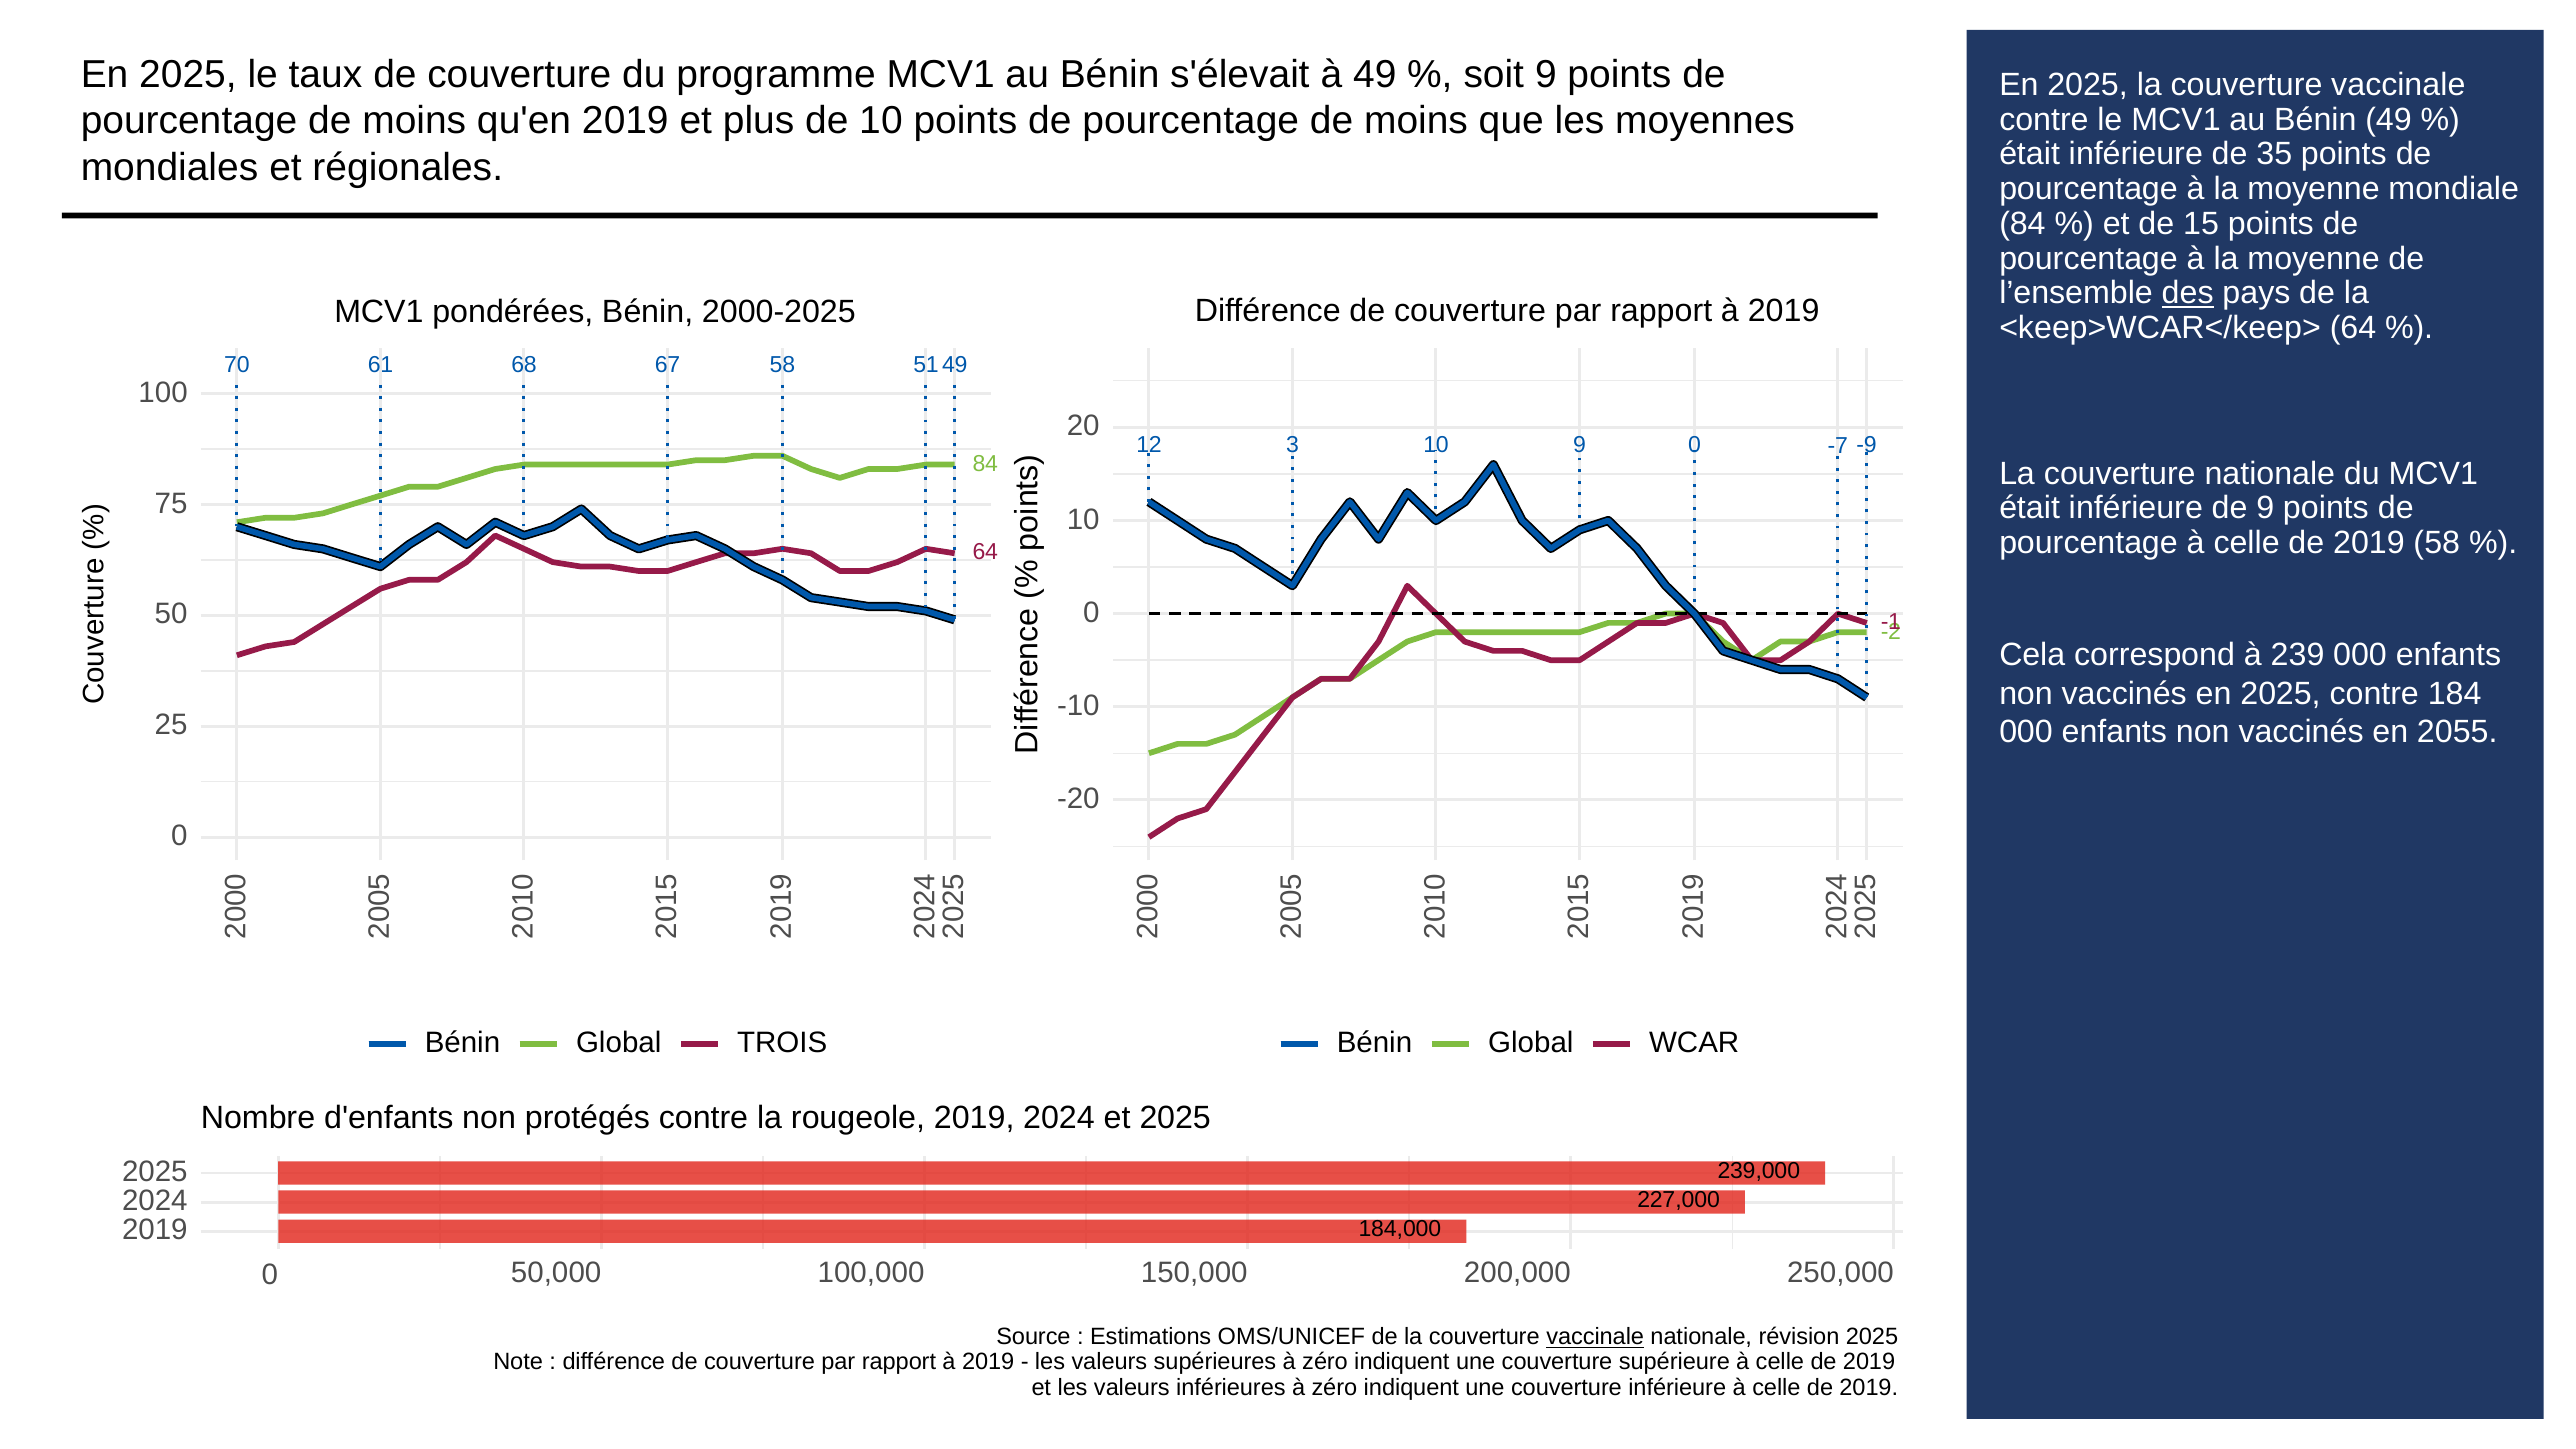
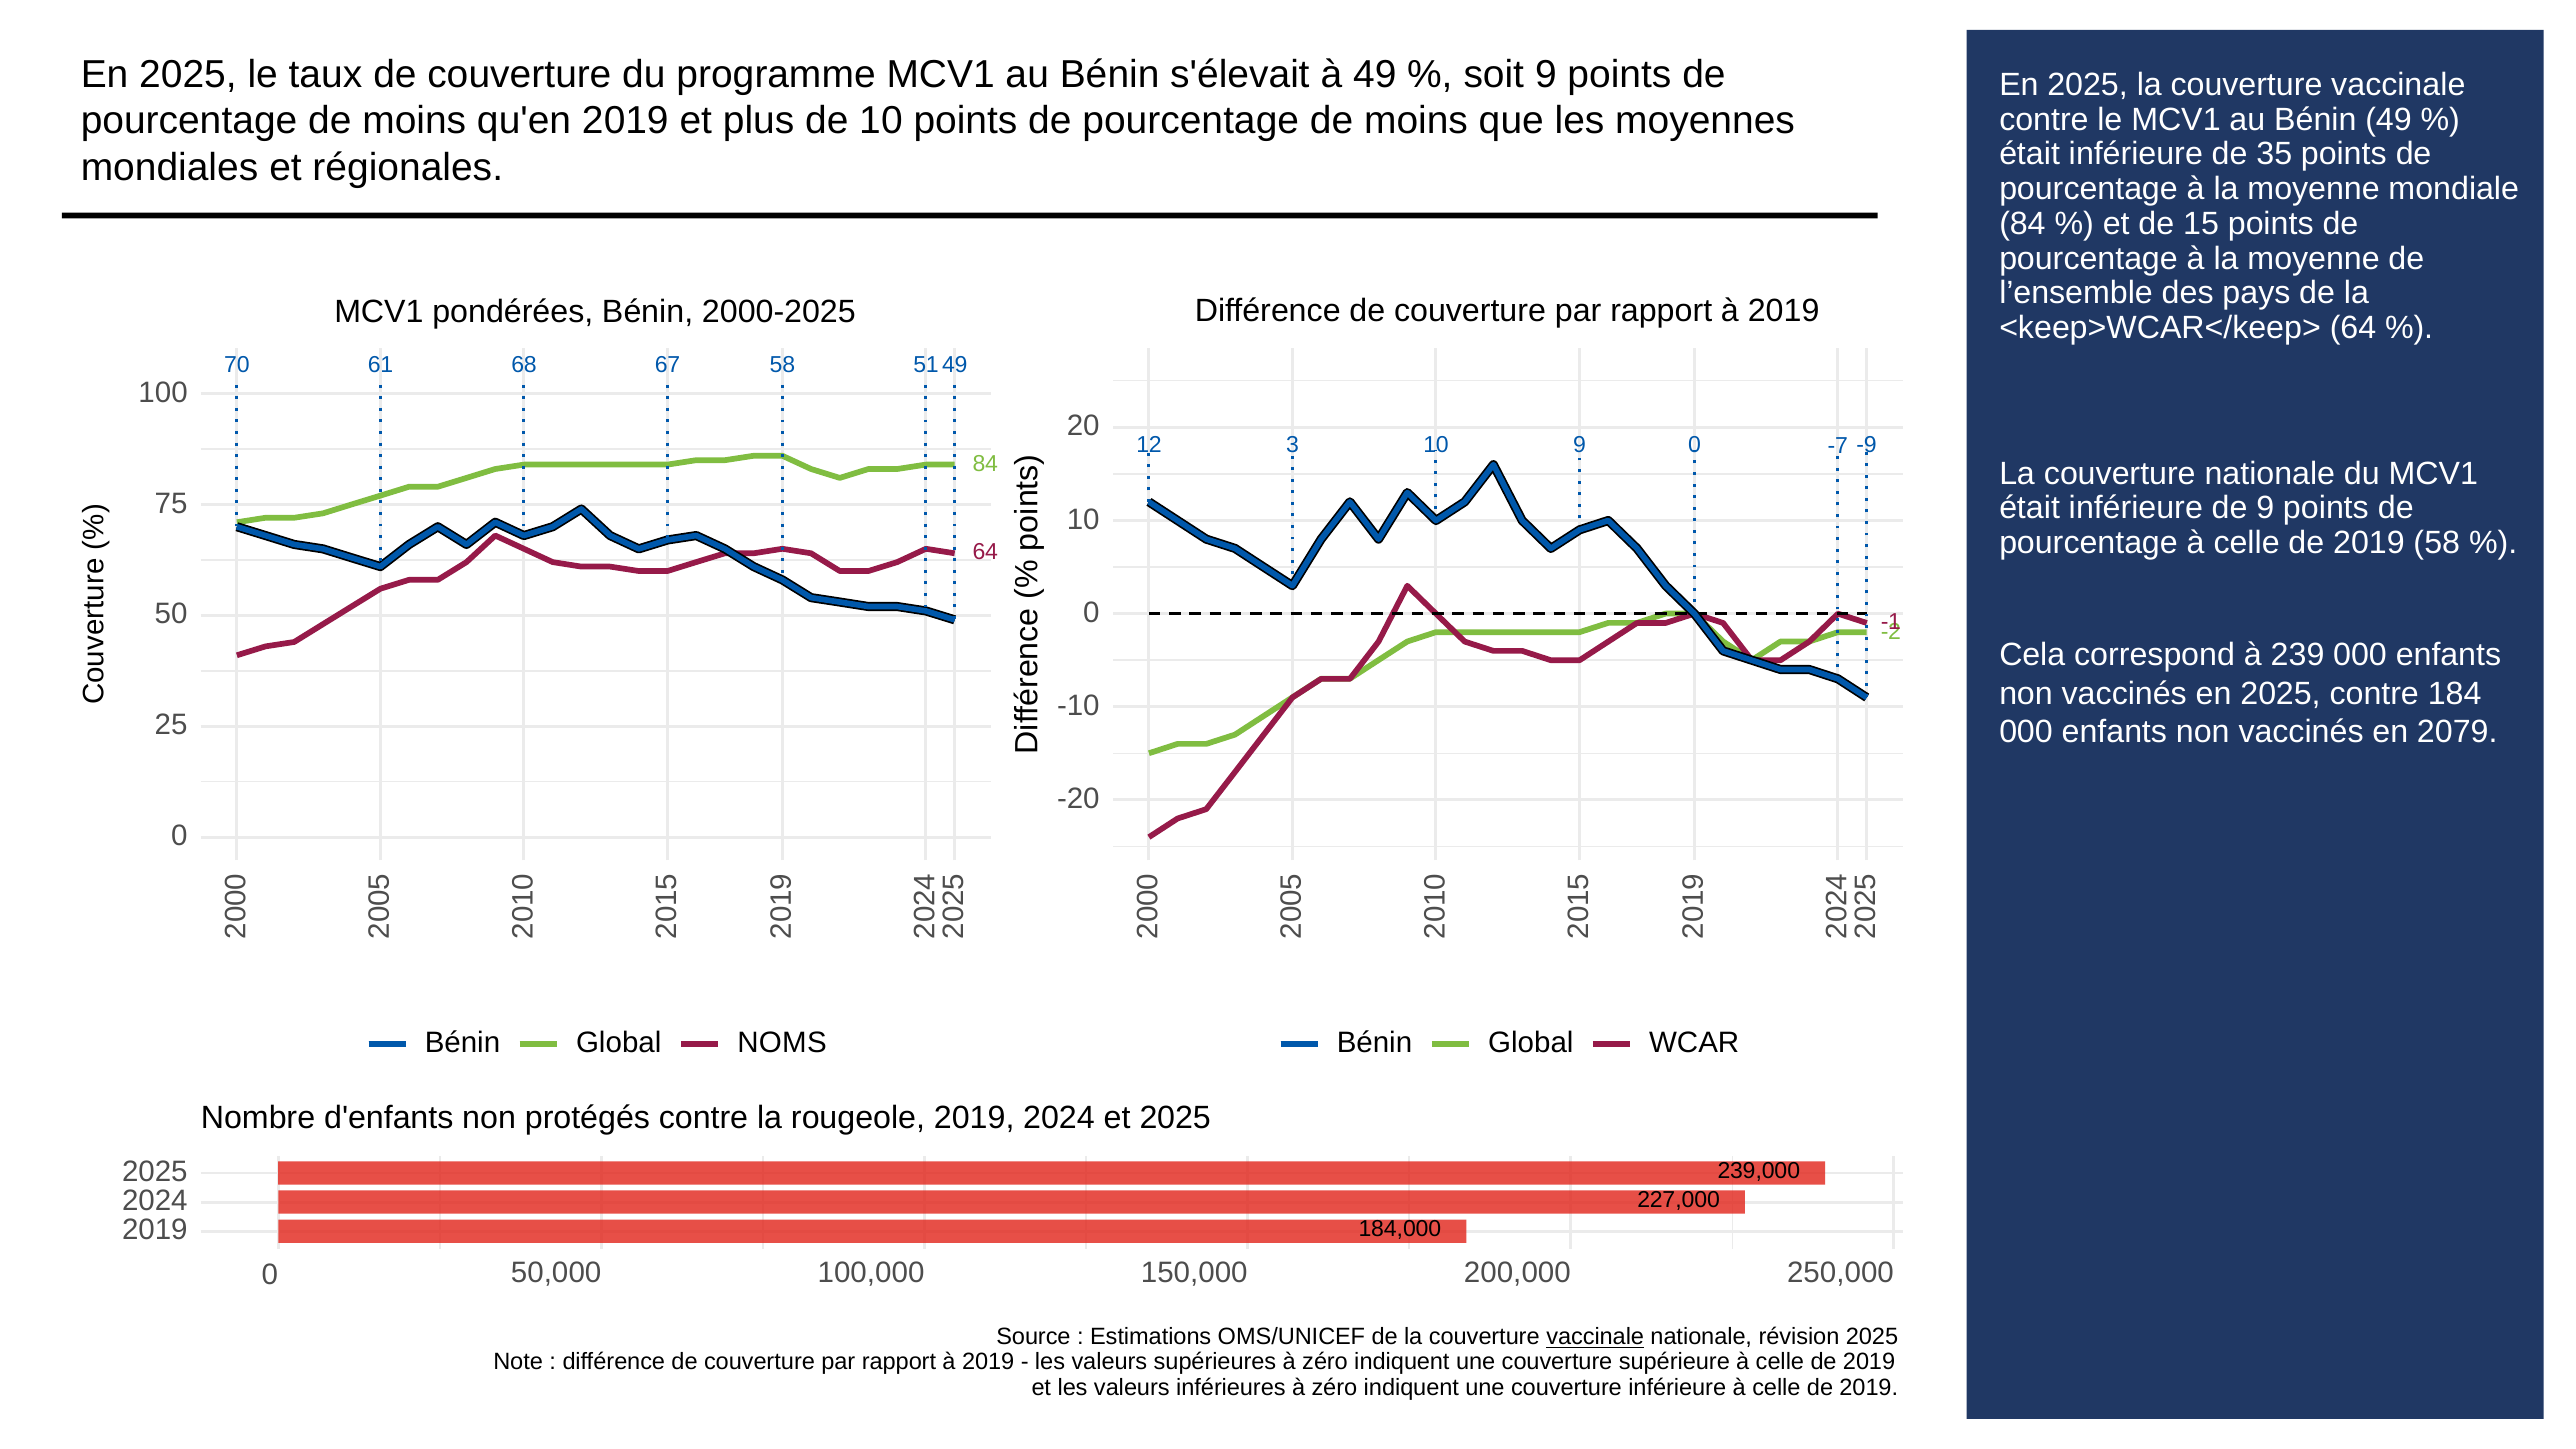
des underline: present -> none (2188, 293)
2055: 2055 -> 2079 (2457, 732)
TROIS: TROIS -> NOMS (782, 1043)
